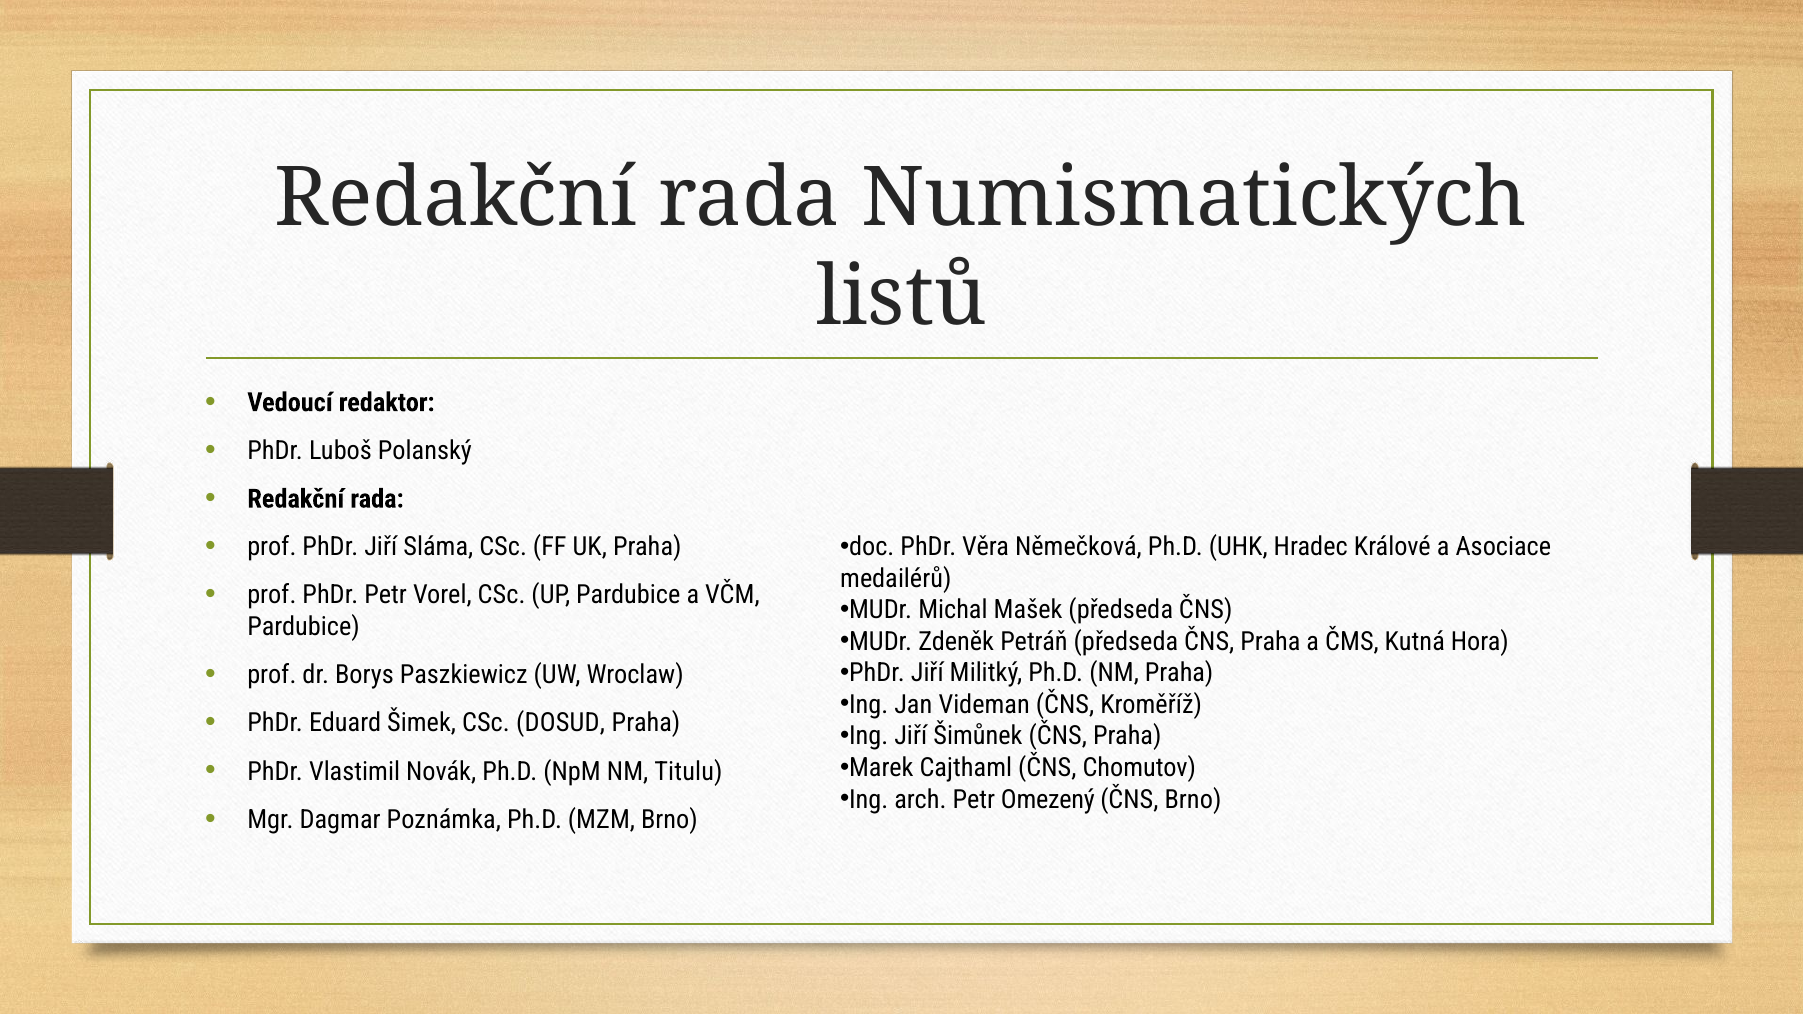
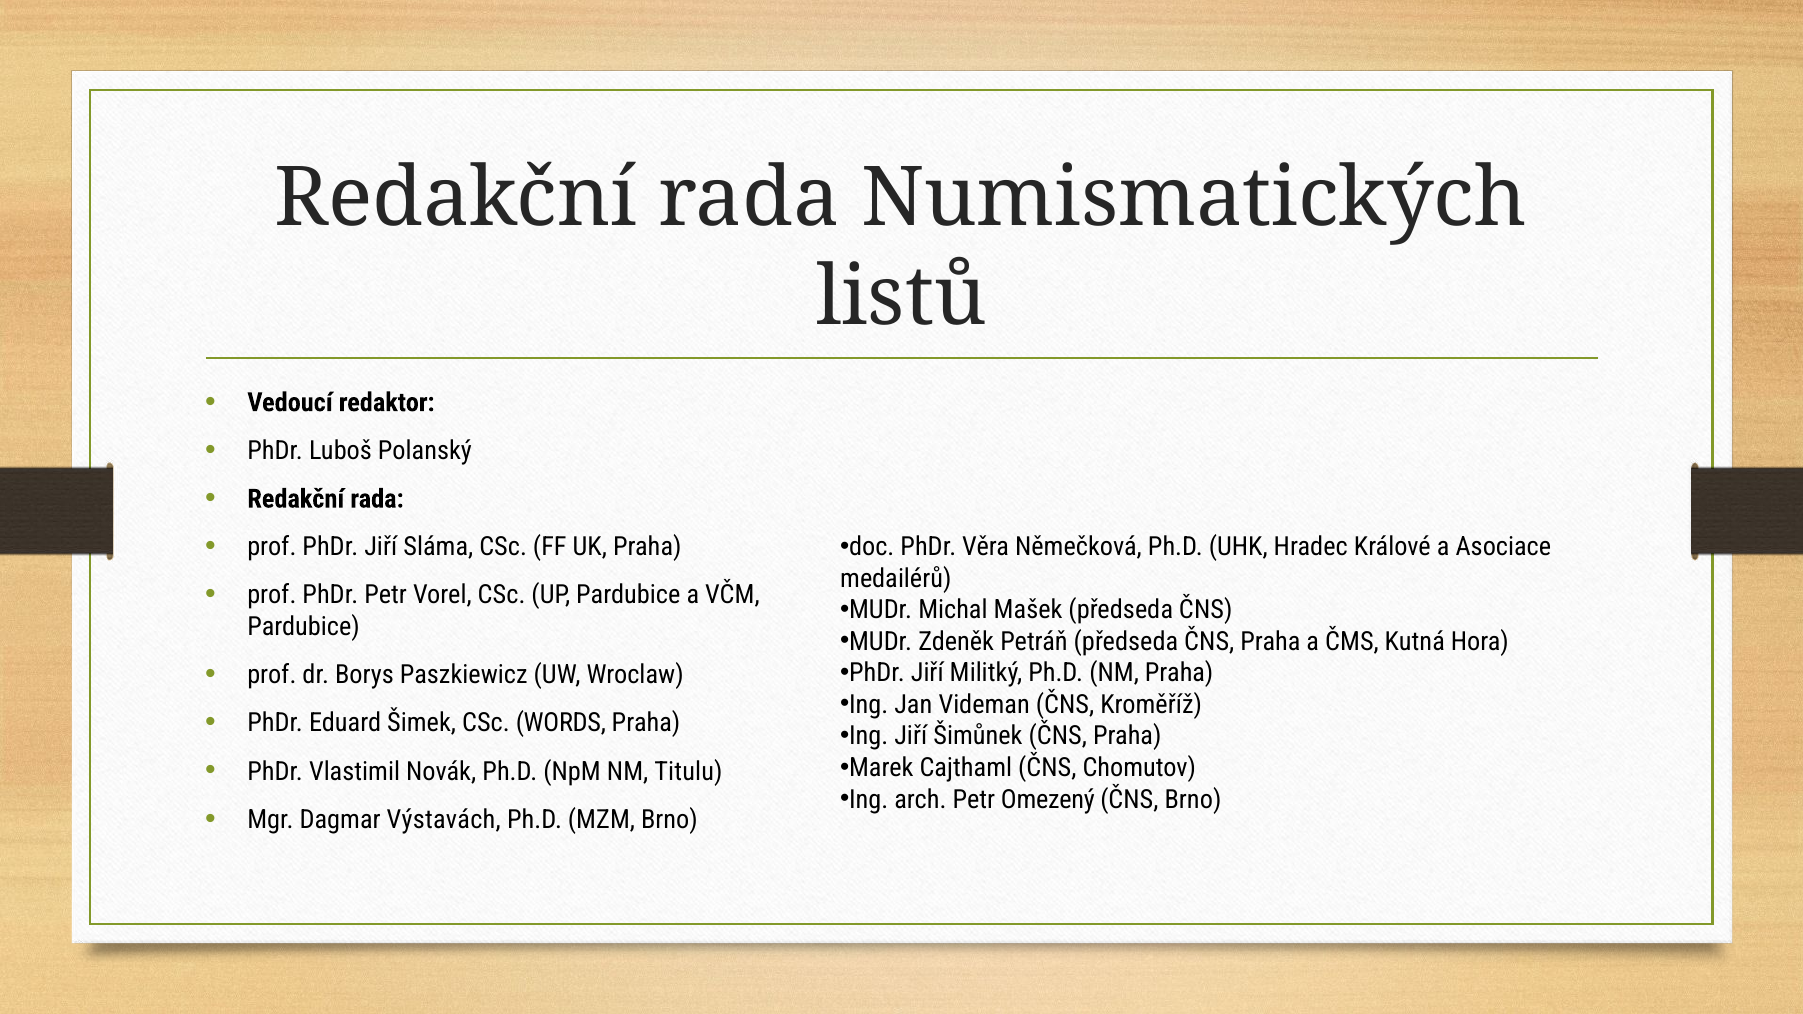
DOSUD: DOSUD -> WORDS (561, 723)
Poznámka: Poznámka -> Výstavách (444, 820)
